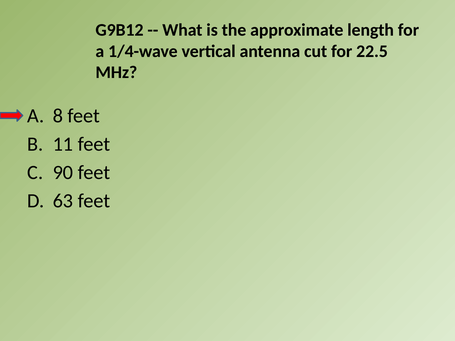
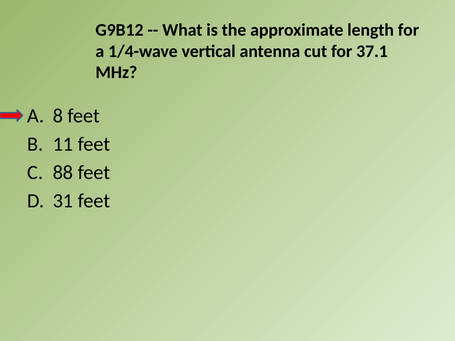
22.5: 22.5 -> 37.1 (372, 51)
90: 90 -> 88 (63, 173)
63: 63 -> 31 (63, 201)
